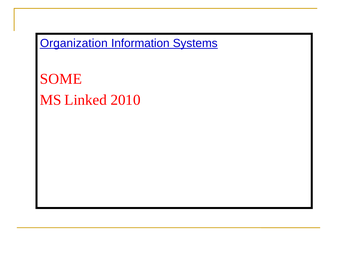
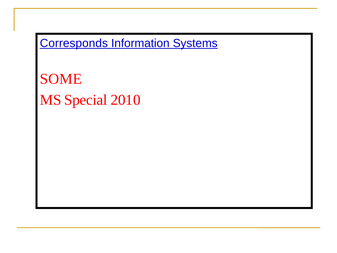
Organization: Organization -> Corresponds (74, 43)
Linked: Linked -> Special (86, 100)
